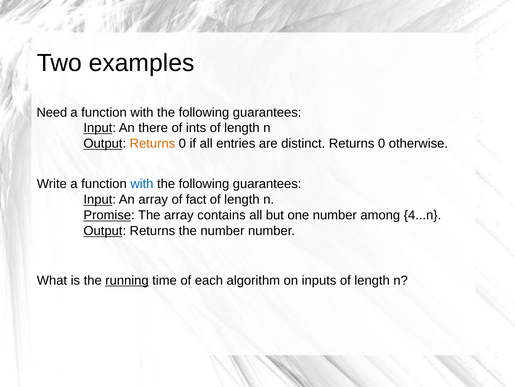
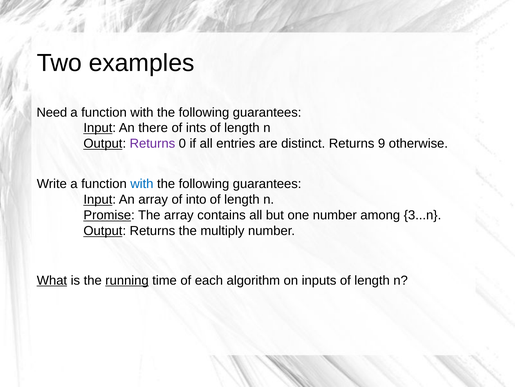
Returns colour: orange -> purple (152, 143)
distinct Returns 0: 0 -> 9 (382, 143)
fact: fact -> into (196, 199)
4...n: 4...n -> 3...n (422, 215)
the number: number -> multiply (222, 230)
What underline: none -> present (52, 280)
